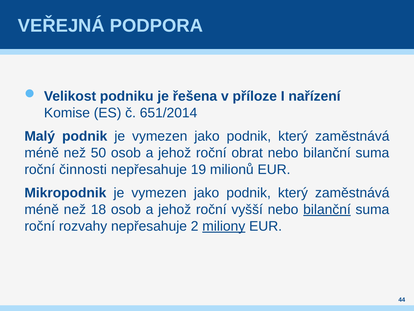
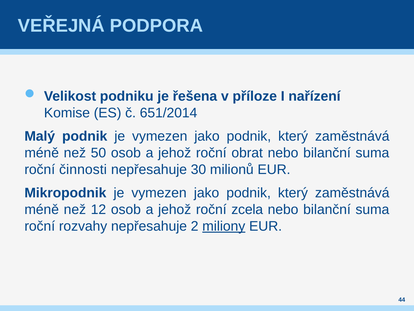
19: 19 -> 30 (198, 169)
18: 18 -> 12 (98, 209)
vyšší: vyšší -> zcela (247, 209)
bilanční underline: present -> none (327, 209)
